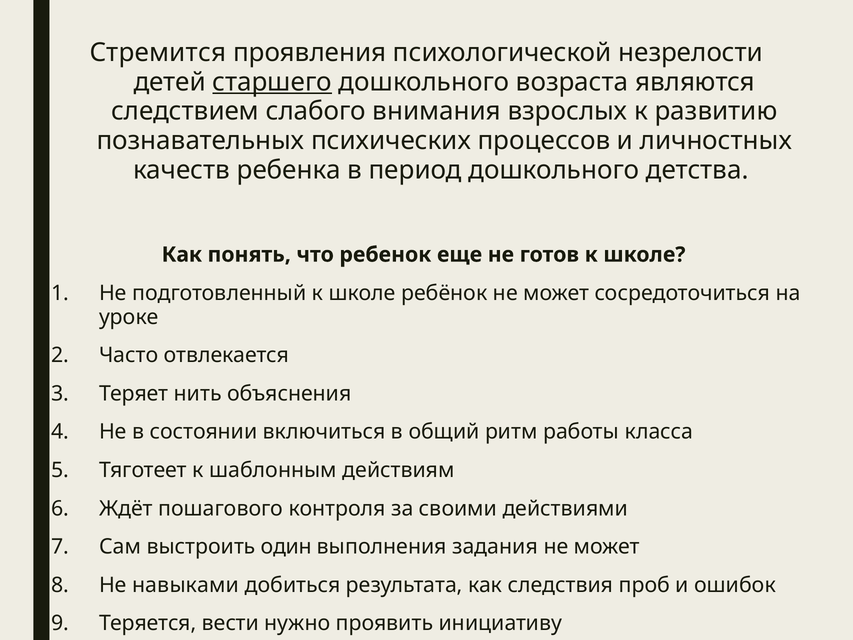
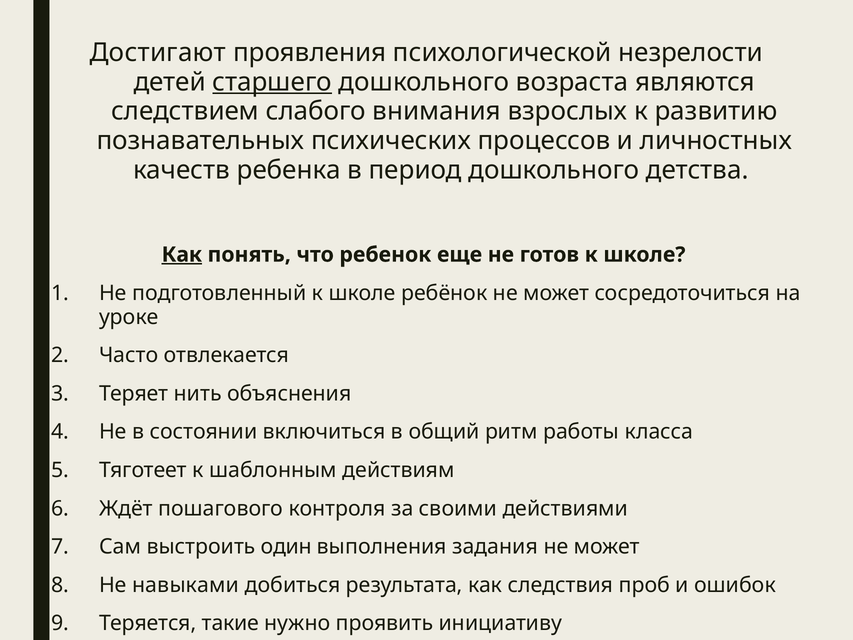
Стремится: Стремится -> Достигают (158, 52)
Как underline: none -> present (182, 255)
вести: вести -> такие (231, 623)
